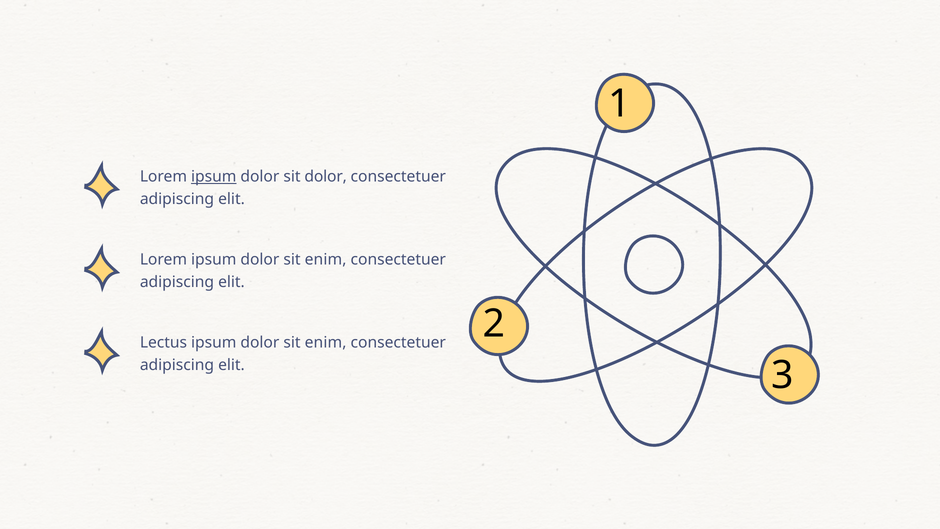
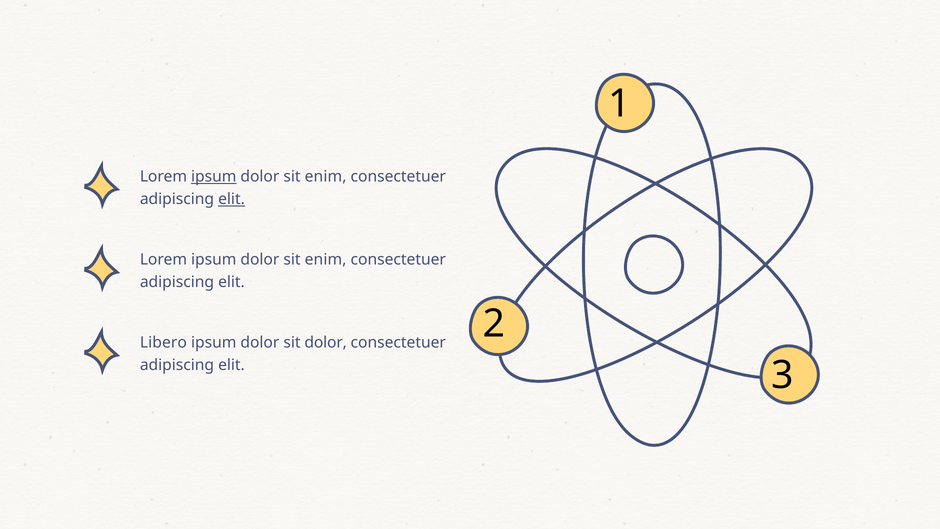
dolor: dolor -> enim (326, 177)
elit underline: none -> present (232, 199)
Lectus: Lectus -> Libero (163, 343)
enim: enim -> dolor (326, 343)
